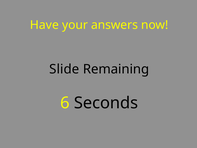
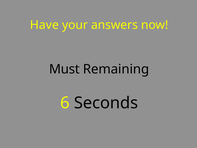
Slide: Slide -> Must (64, 69)
